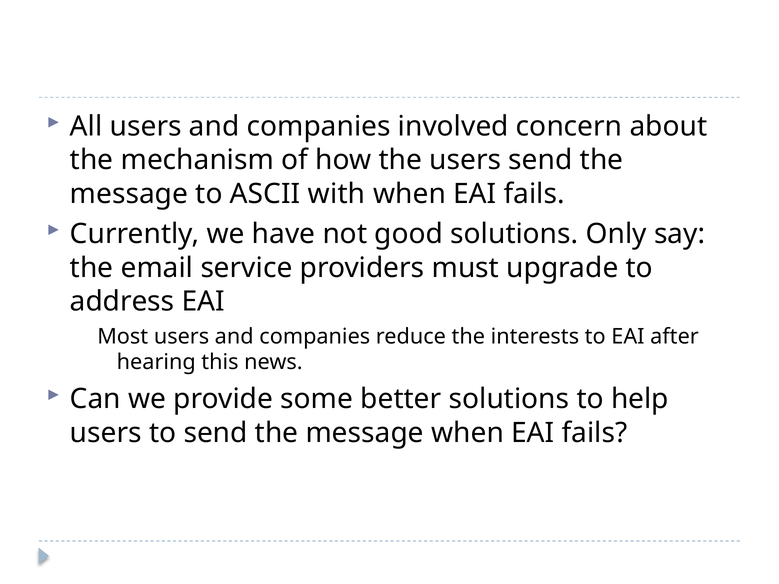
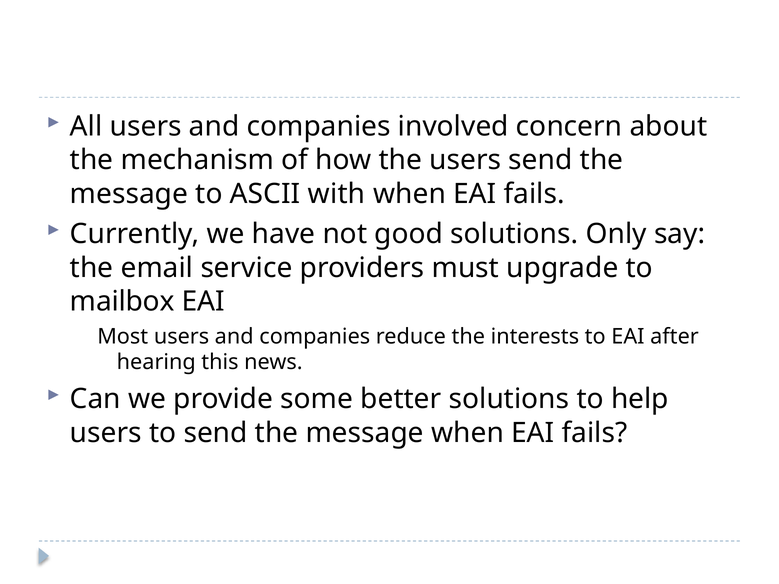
address: address -> mailbox (122, 302)
